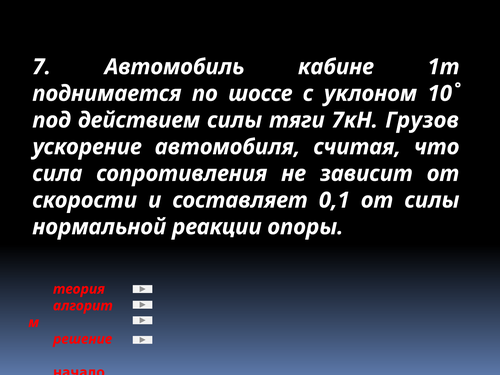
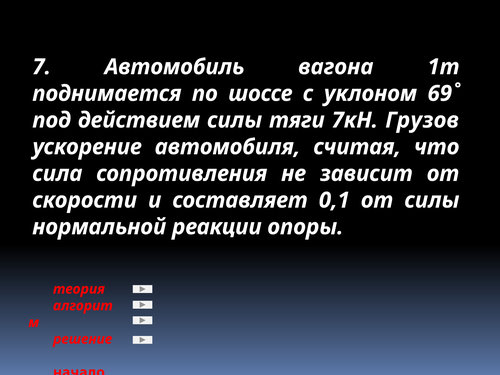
кабине: кабине -> вагона (336, 67)
10˚: 10˚ -> 69˚ (443, 94)
